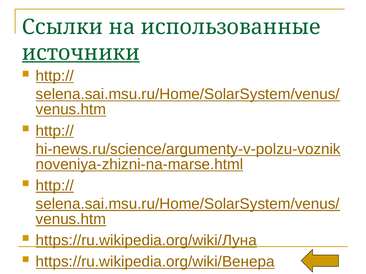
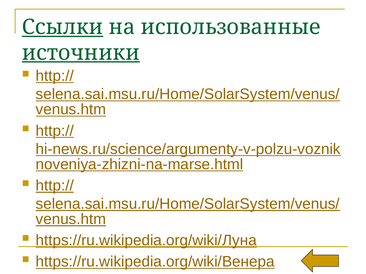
Ссылки underline: none -> present (63, 27)
